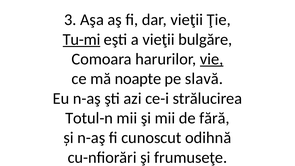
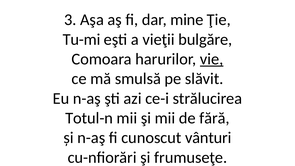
dar vieţii: vieţii -> mine (187, 20)
Tu-mi underline: present -> none (82, 39)
noapte: noapte -> smulsă (138, 79)
slavă: slavă -> slăvit (204, 79)
odihnă: odihnă -> vânturi (208, 138)
